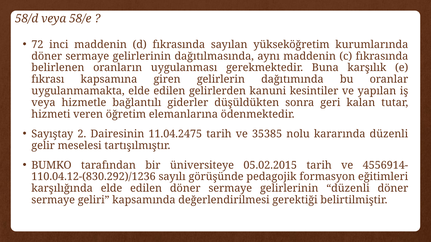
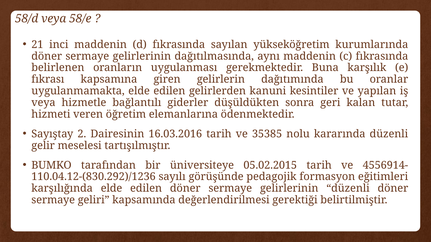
72: 72 -> 21 (37, 45)
11.04.2475: 11.04.2475 -> 16.03.2016 (175, 134)
